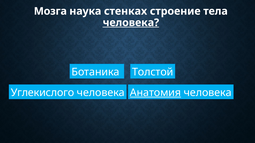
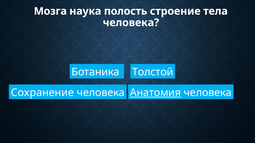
стенках: стенках -> полость (126, 11)
человека underline: present -> none (131, 23)
Углекислого: Углекислого -> Сохранение (42, 93)
